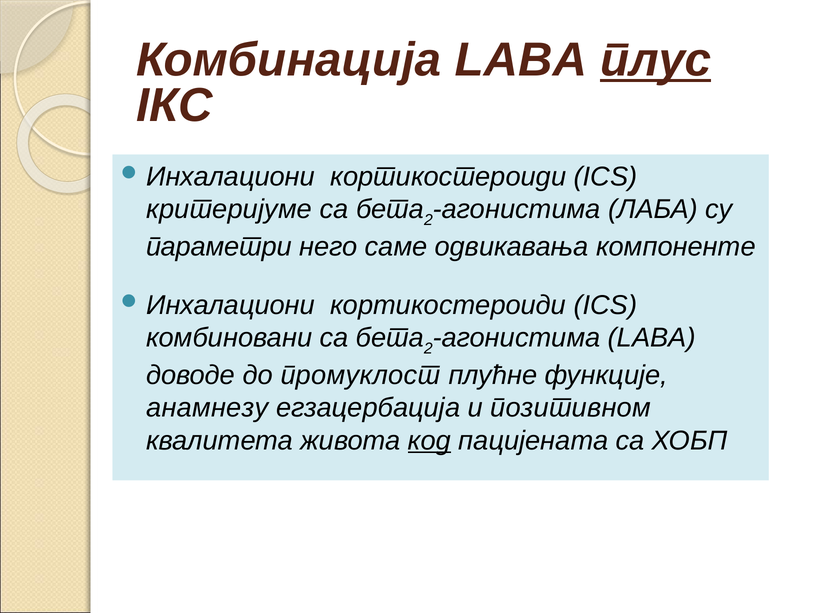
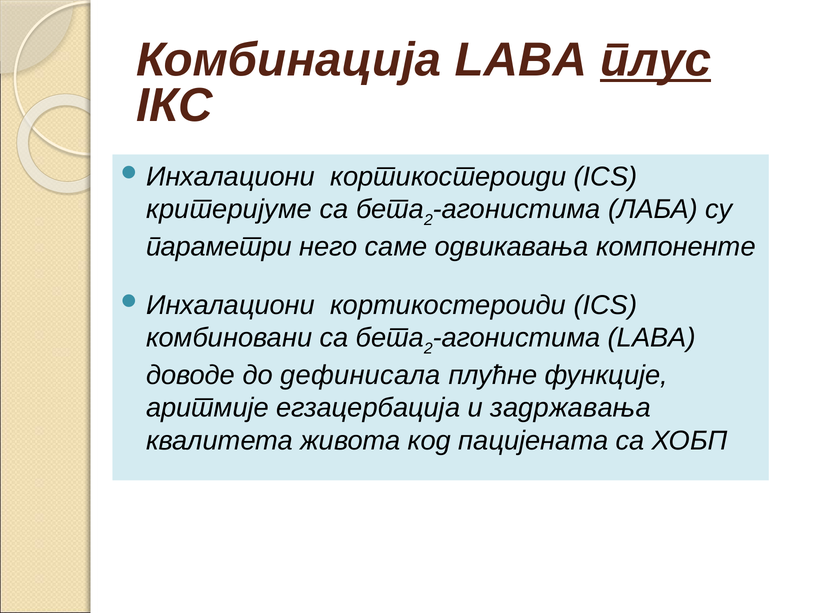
промуклост: промуклост -> дефинисала (360, 375)
анамнезу: анамнезу -> аритмије (207, 408)
позитивном: позитивном -> задржавања (571, 408)
код underline: present -> none (429, 440)
